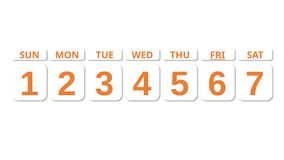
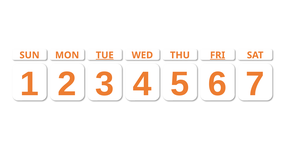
TUE underline: none -> present (105, 55)
